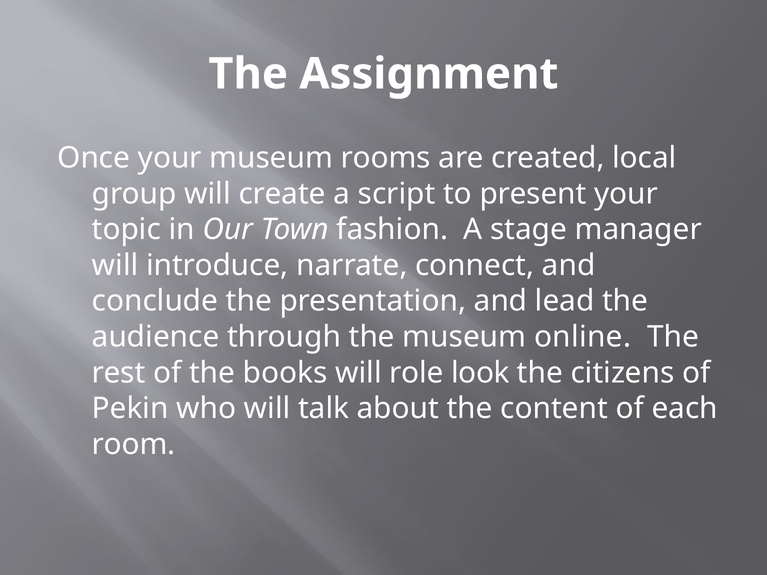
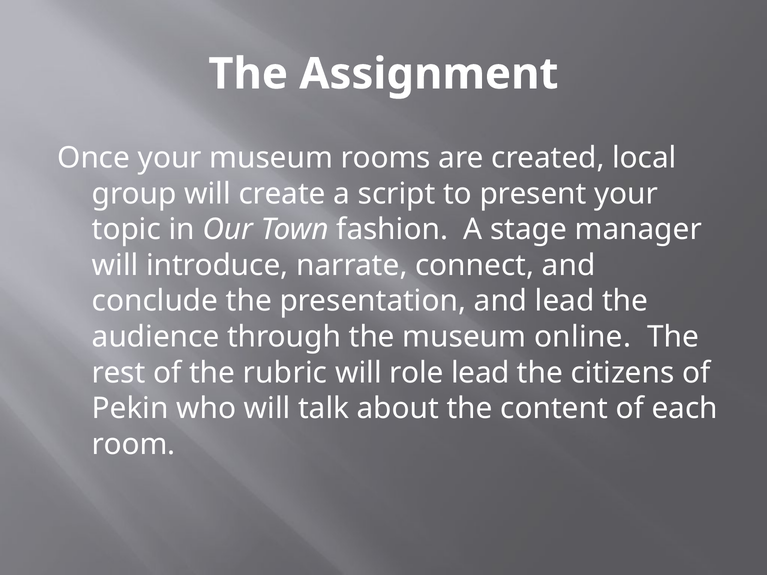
books: books -> rubric (285, 373)
role look: look -> lead (480, 373)
